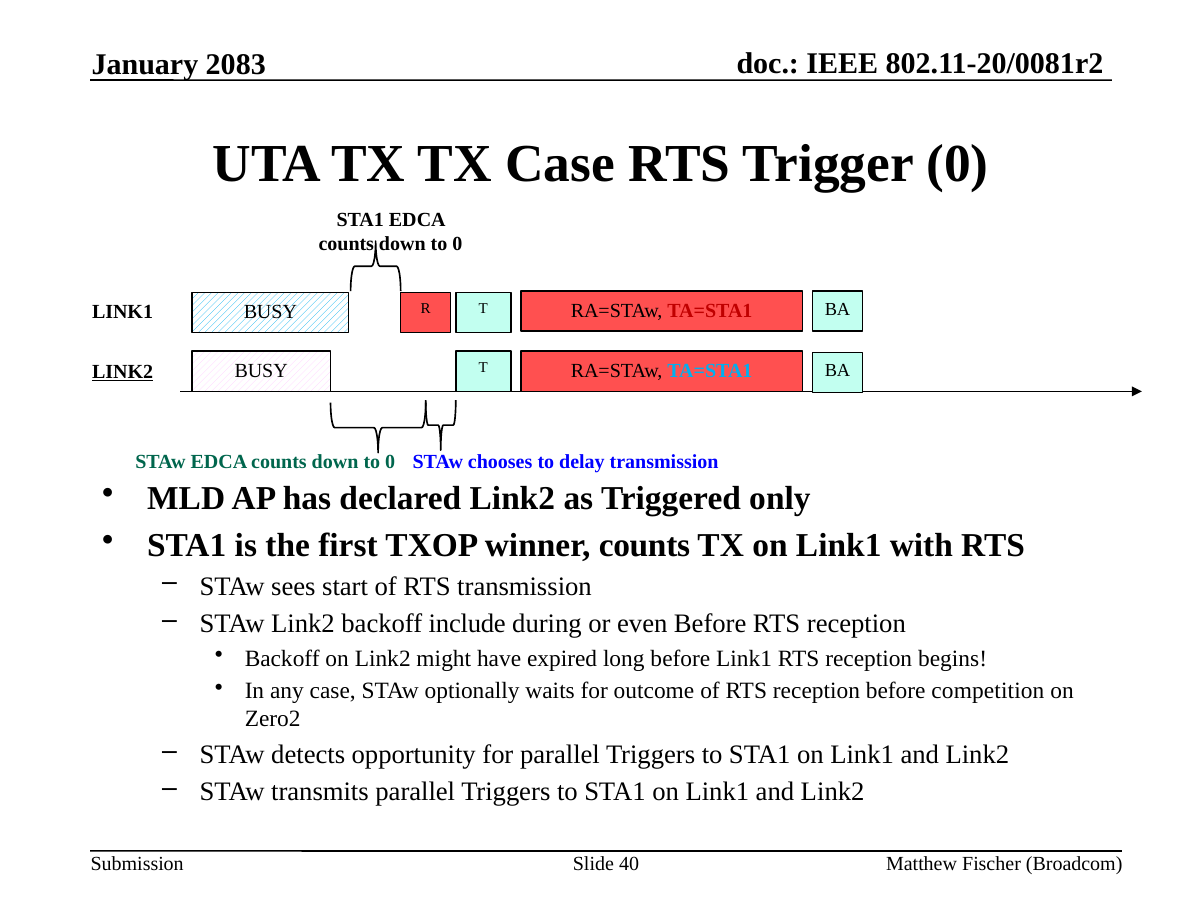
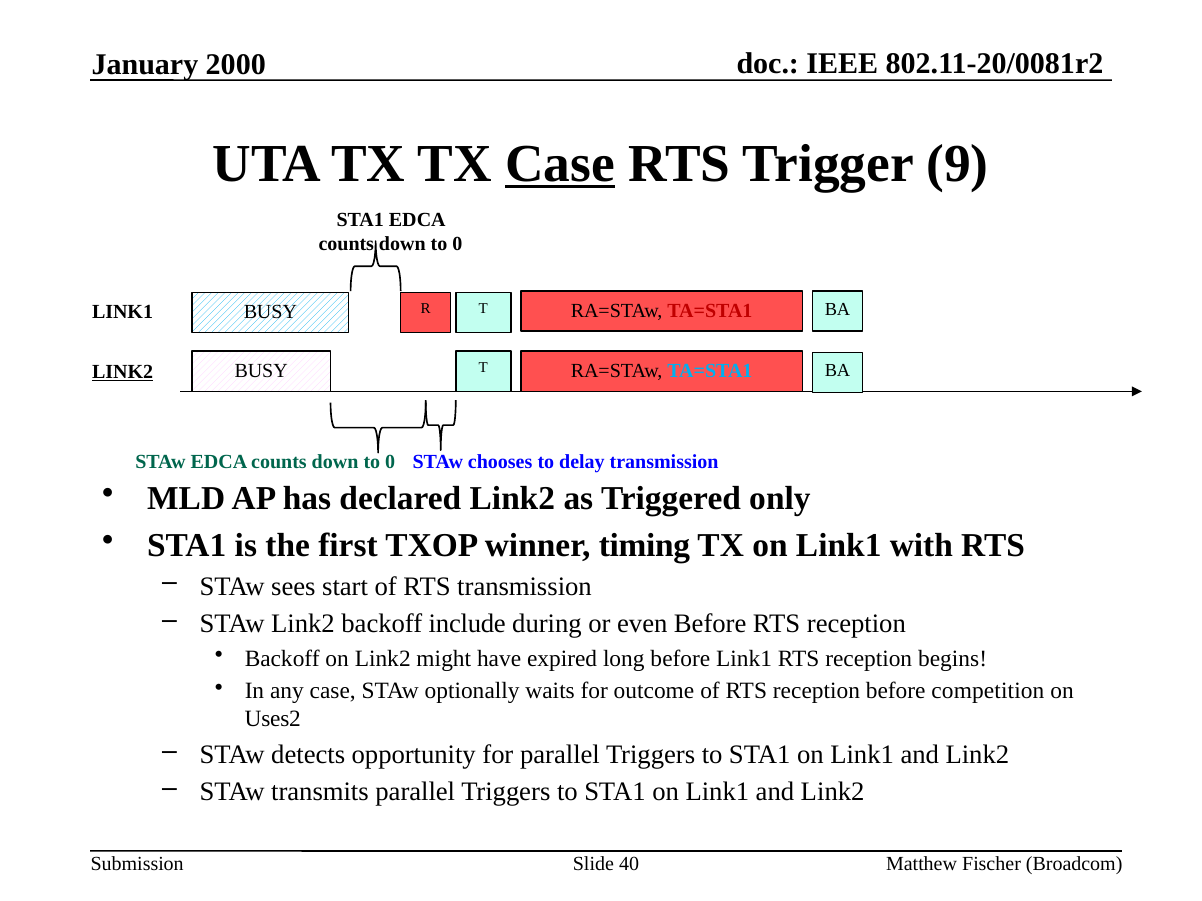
2083: 2083 -> 2000 (236, 64)
Case underline: none -> present (560, 164)
Trigger 0: 0 -> 9 (957, 164)
winner counts: counts -> timing (644, 546)
Zero2: Zero2 -> Uses2 (273, 720)
